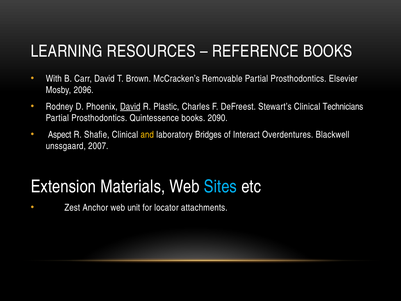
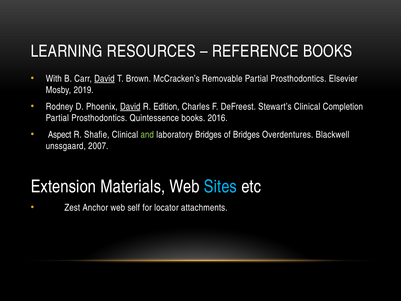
David underline: none -> present (104, 79)
2096: 2096 -> 2019 (84, 90)
Plastic: Plastic -> Edition (166, 107)
Technicians: Technicians -> Completion (343, 107)
2090: 2090 -> 2016 (218, 118)
and colour: yellow -> light green (147, 134)
of Interact: Interact -> Bridges (246, 134)
unit: unit -> self (134, 207)
